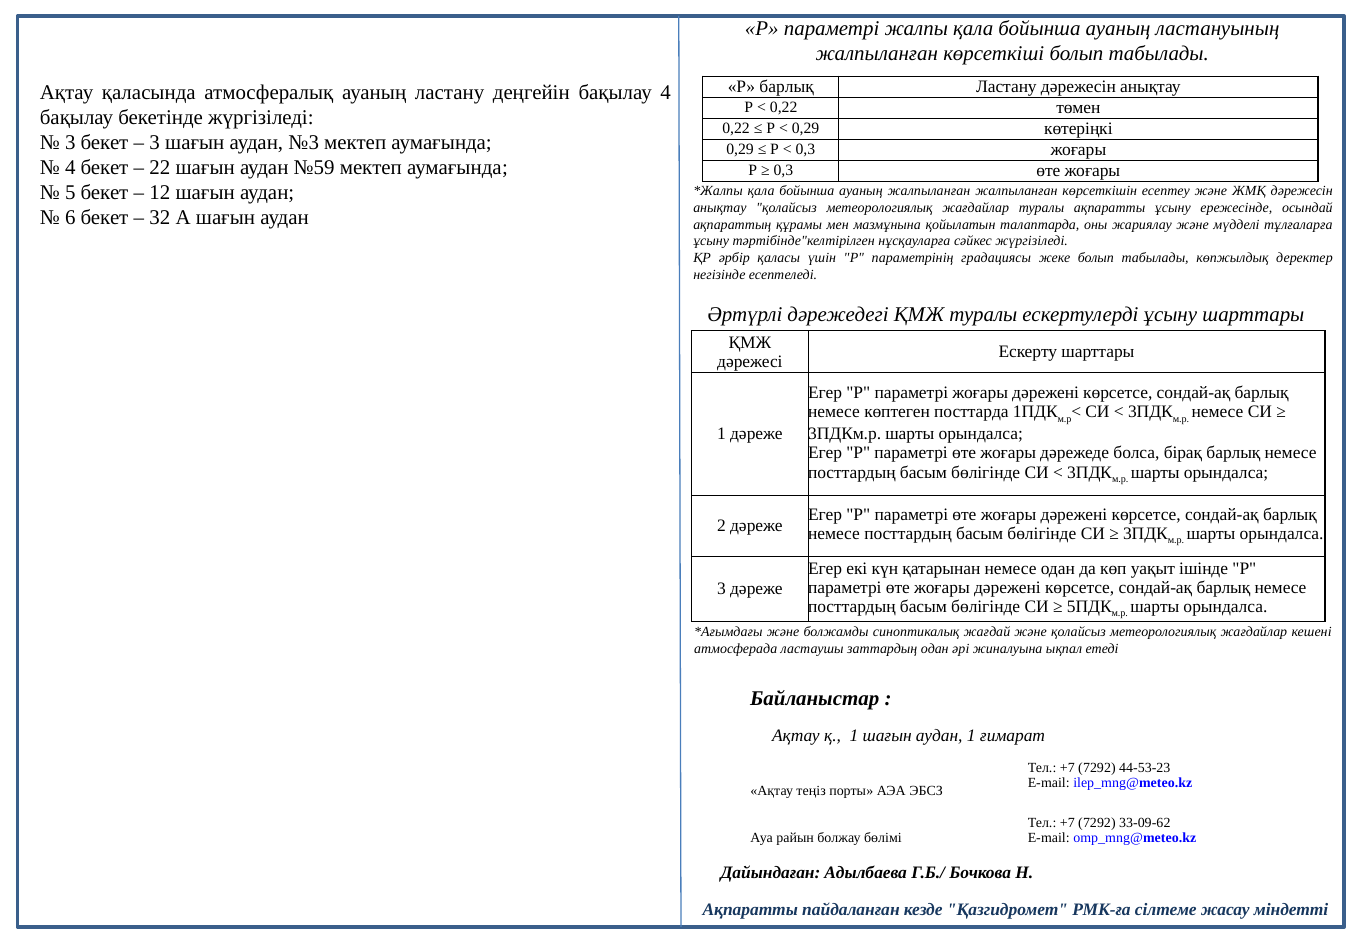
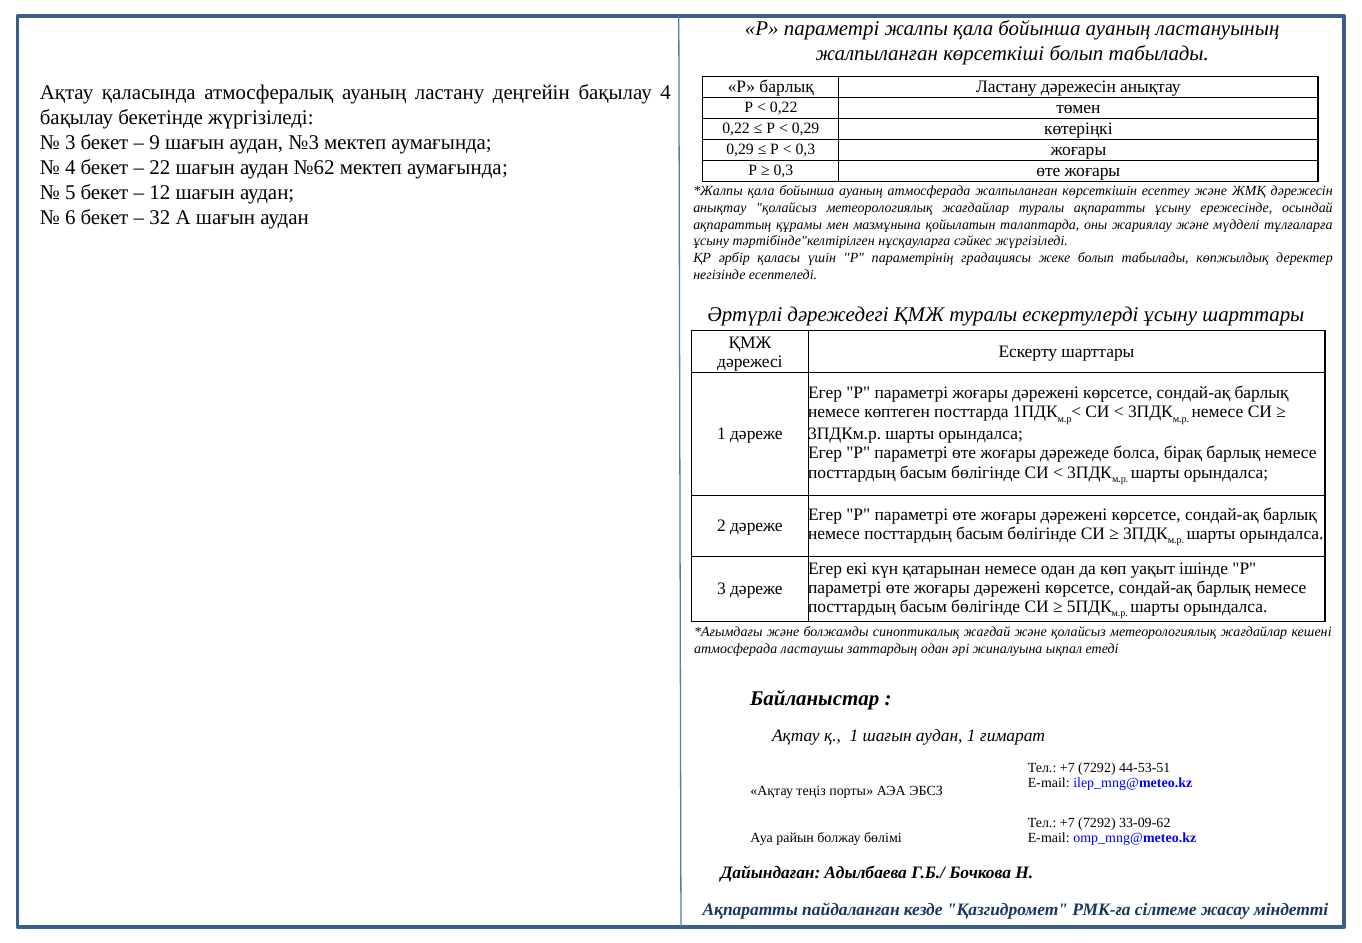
3: 3 -> 9 (155, 142)
№59: №59 -> №62 (314, 168)
ауаның жалпыланған: жалпыланған -> атмосферада (929, 191)
44-53-23: 44-53-23 -> 44-53-51 (1145, 767)
